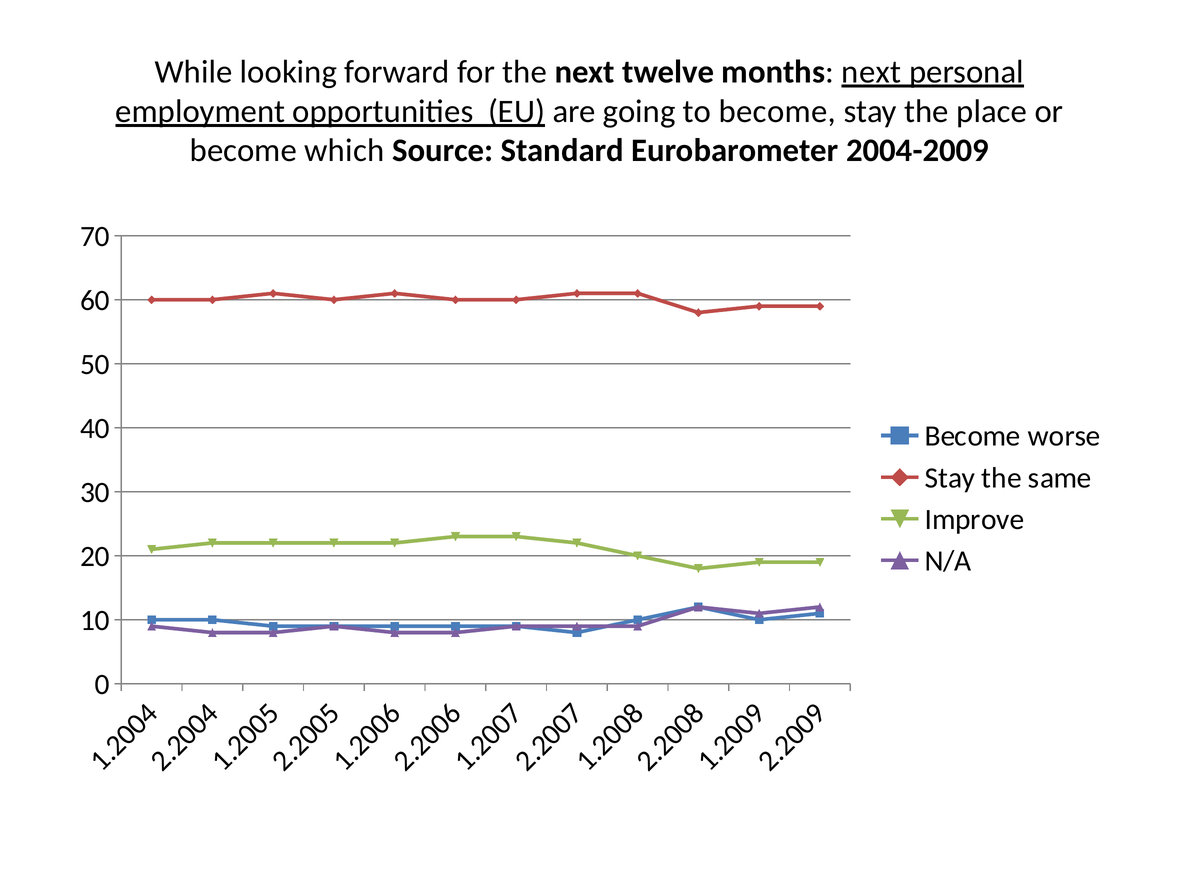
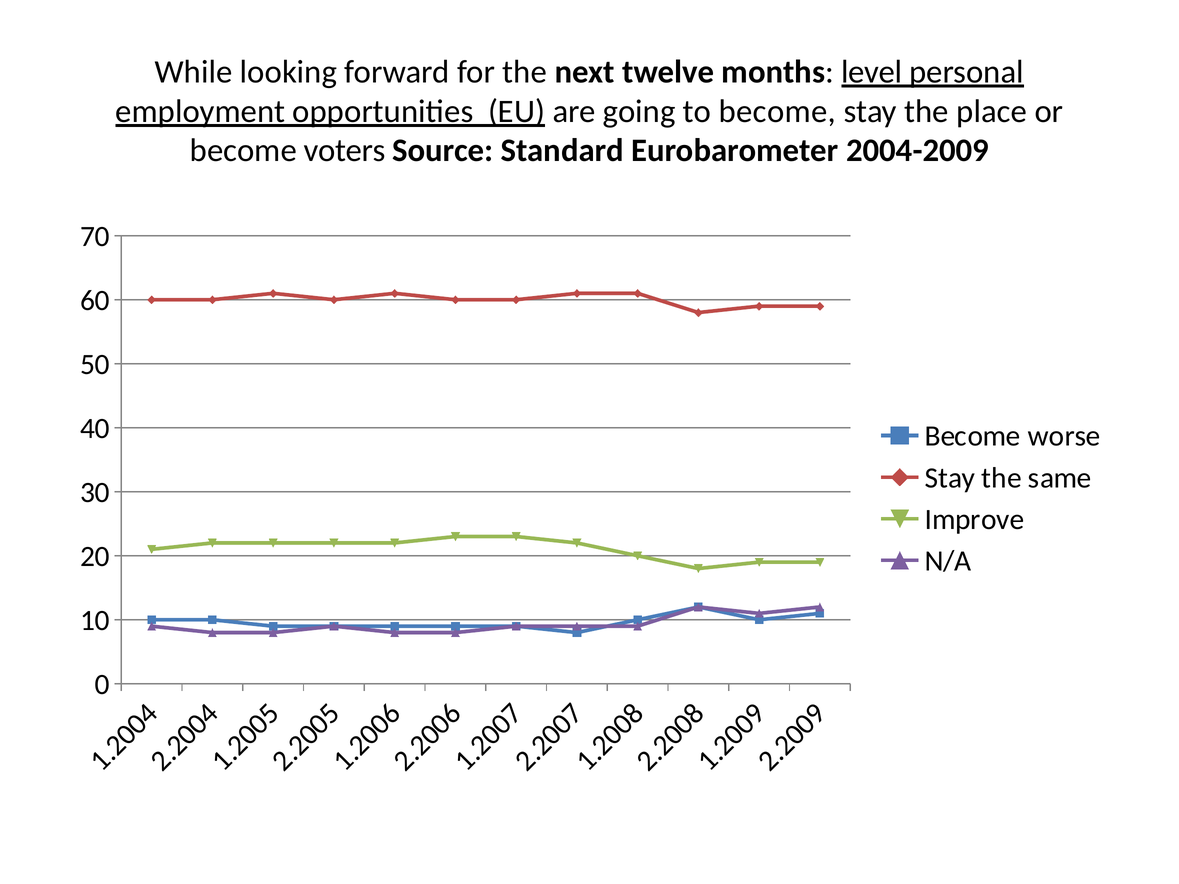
months next: next -> level (872, 72)
which: which -> voters (345, 151)
